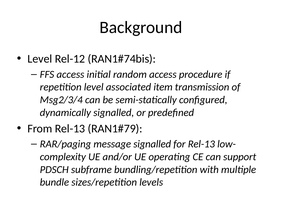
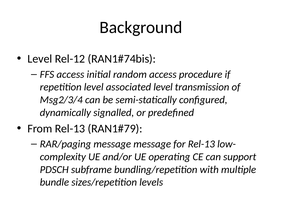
associated item: item -> level (163, 87)
message signalled: signalled -> message (152, 144)
